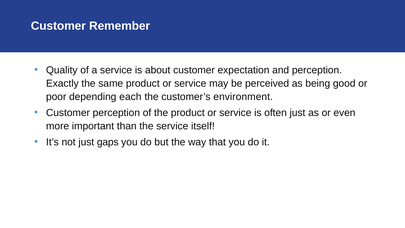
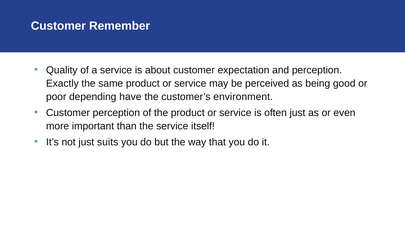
each: each -> have (130, 97)
gaps: gaps -> suits (108, 142)
